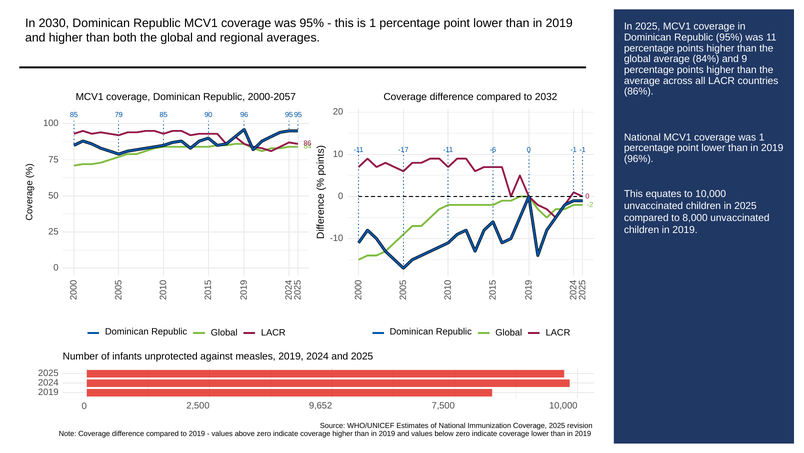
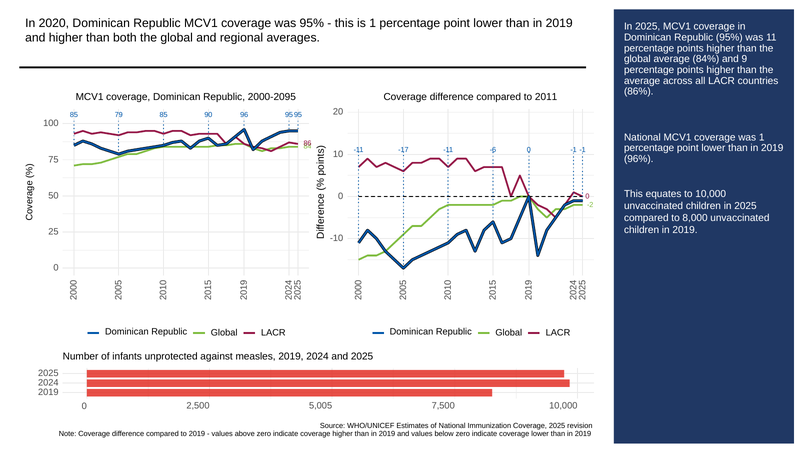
2030: 2030 -> 2020 (54, 23)
2000-2057: 2000-2057 -> 2000-2095 (272, 97)
2032: 2032 -> 2011 (546, 97)
9,652: 9,652 -> 5,005 (321, 405)
